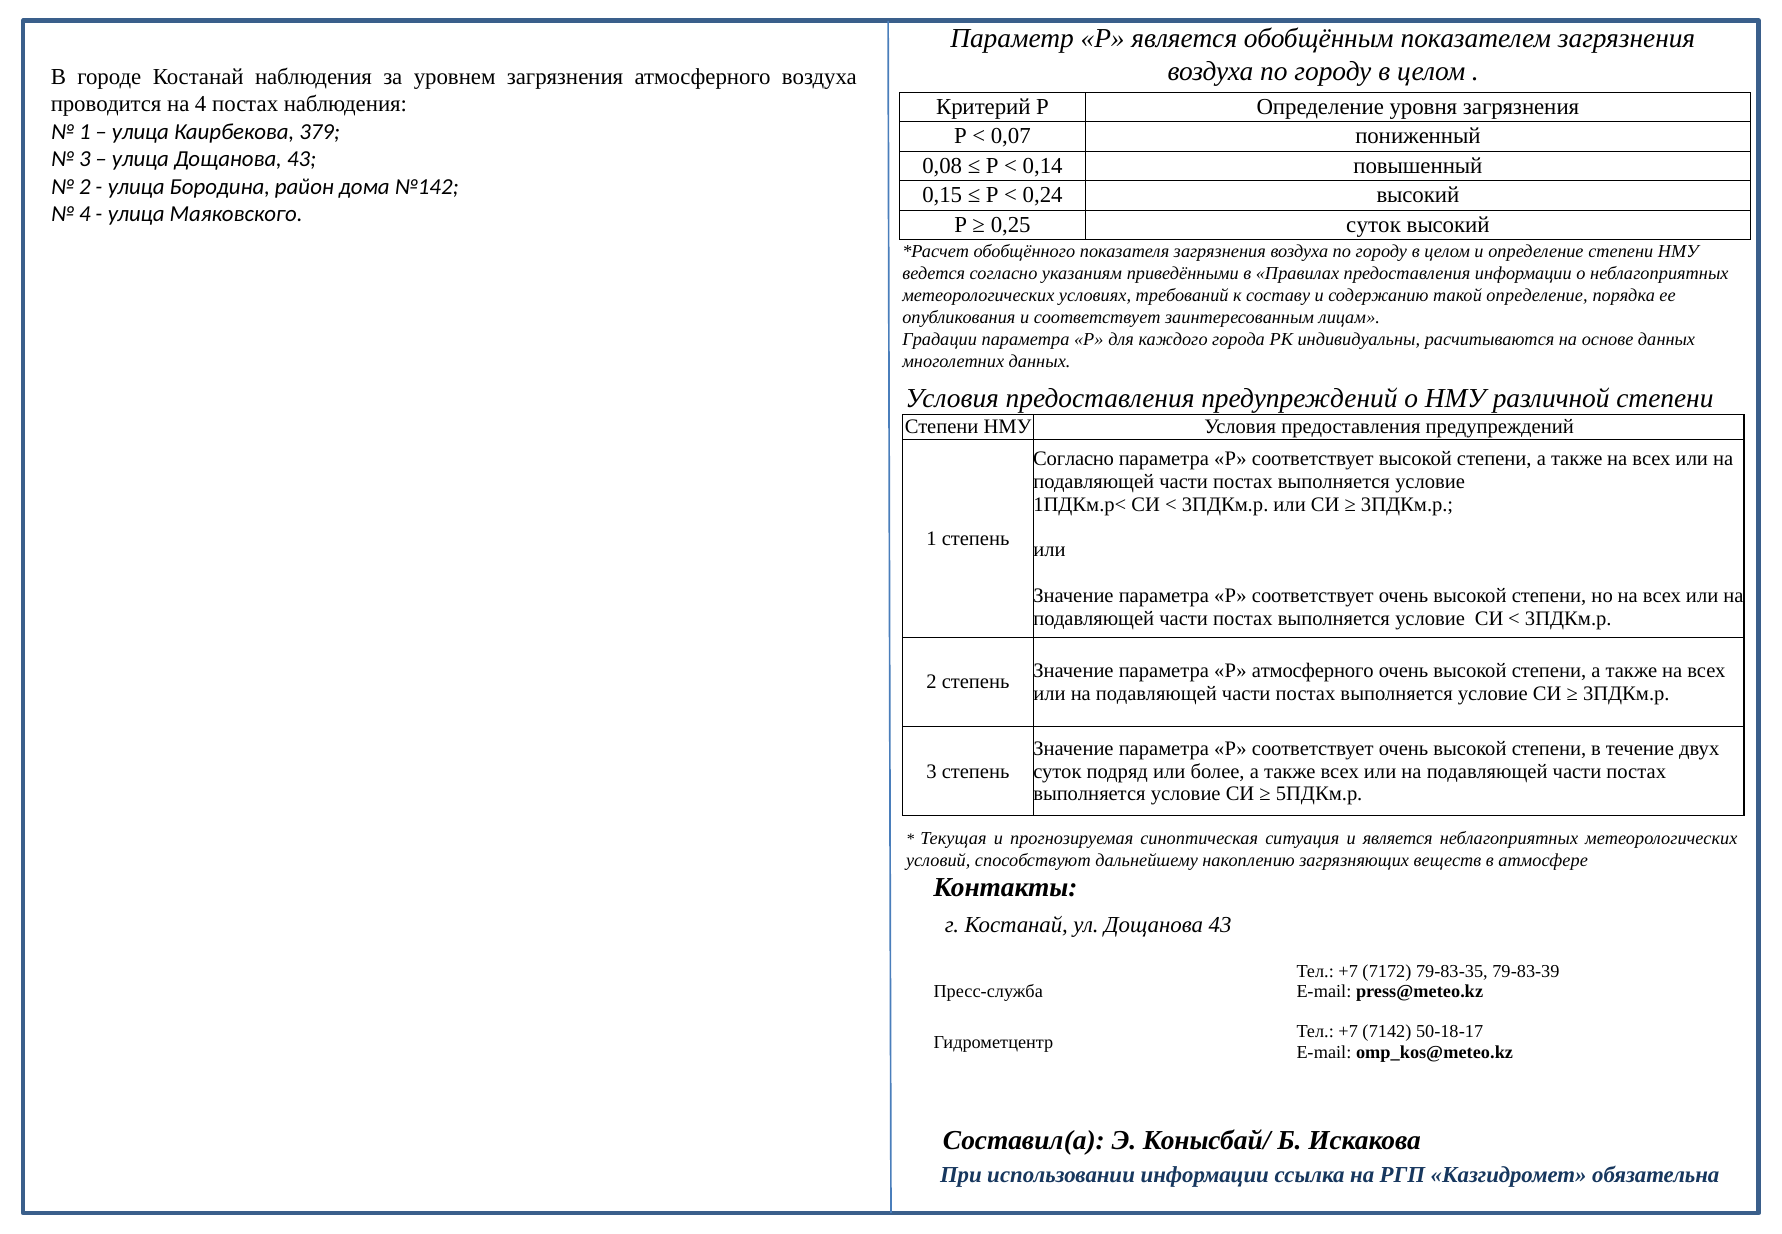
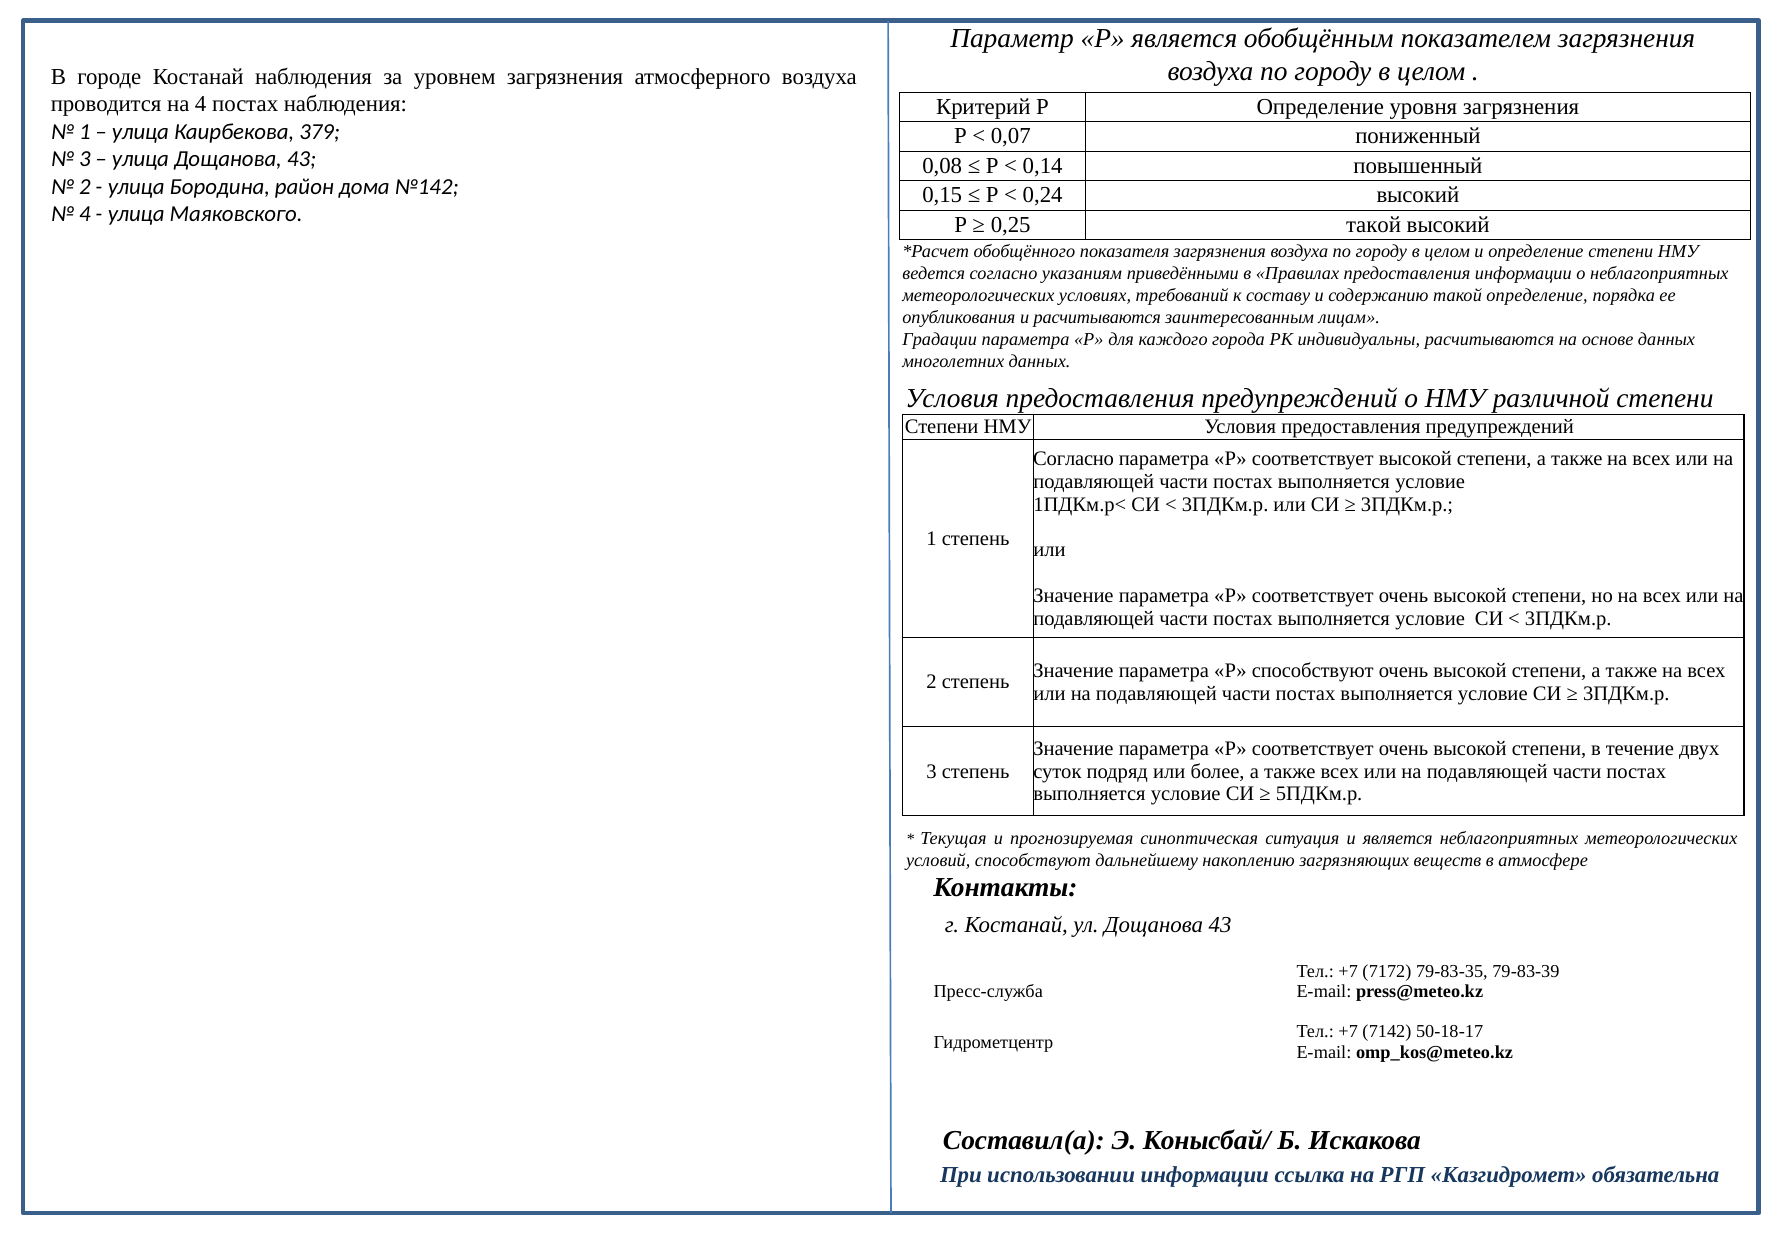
0,25 суток: суток -> такой (1374, 225)
и соответствует: соответствует -> расчитываются (1097, 318)
Р атмосферного: атмосферного -> способствуют (1313, 671)
